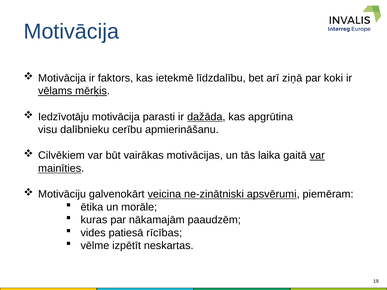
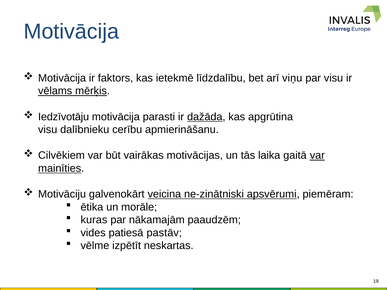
ziņā: ziņā -> viņu (292, 78)
par koki: koki -> visu (334, 78)
rīcības: rīcības -> pastāv (164, 233)
